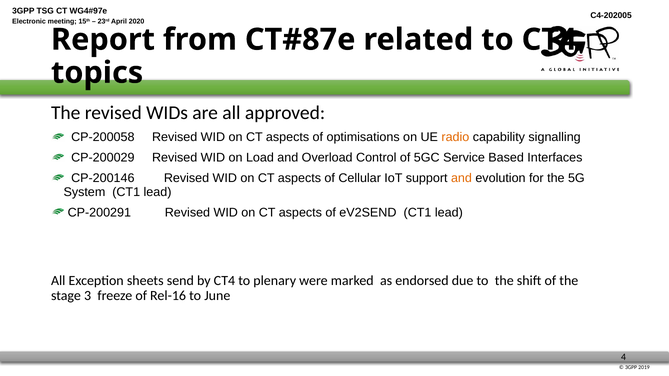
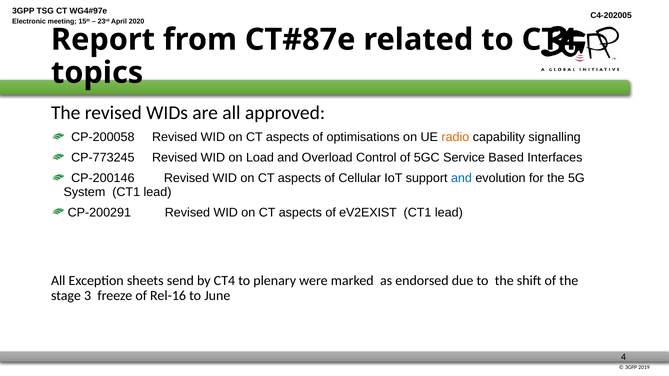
CP-200029: CP-200029 -> CP-773245 (103, 158)
and colour: orange -> blue (461, 178)
eV2SEND: eV2SEND -> eV2EXIST (368, 213)
